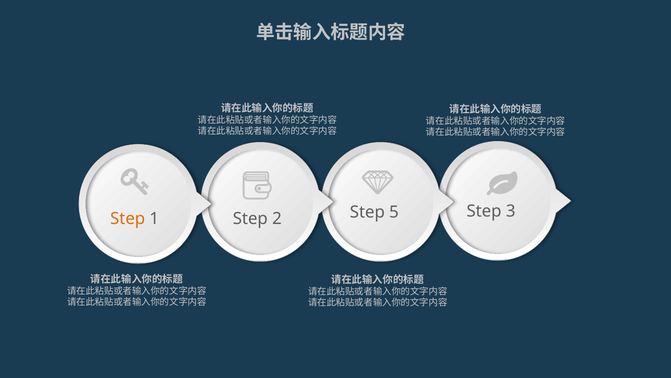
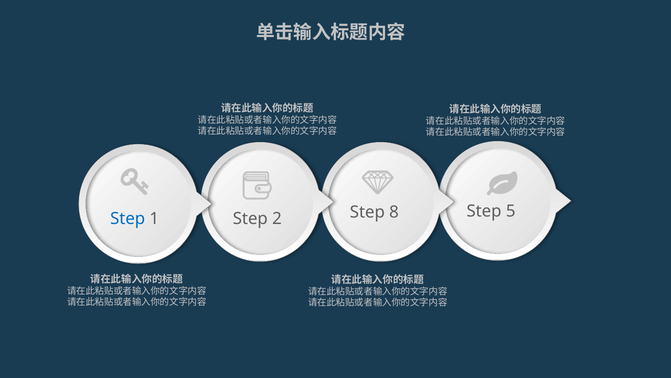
3: 3 -> 5 (511, 211)
5: 5 -> 8 (394, 212)
Step colour: orange -> blue (128, 219)
